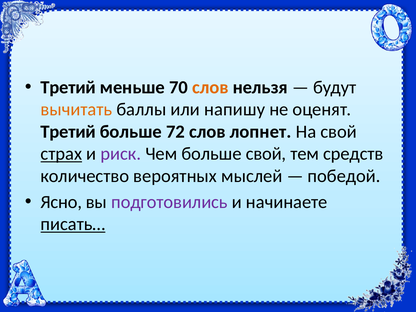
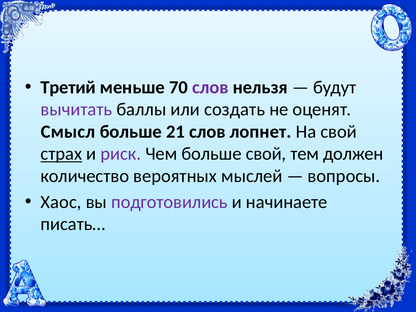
слов colour: orange -> purple (210, 87)
вычитать colour: orange -> purple (76, 109)
напишу: напишу -> создать (235, 109)
Третий: Третий -> Смысл (68, 132)
72: 72 -> 21 (175, 132)
средств: средств -> должен (353, 154)
победой: победой -> вопросы (344, 176)
Ясно: Ясно -> Хаос (61, 202)
писать… underline: present -> none (73, 224)
